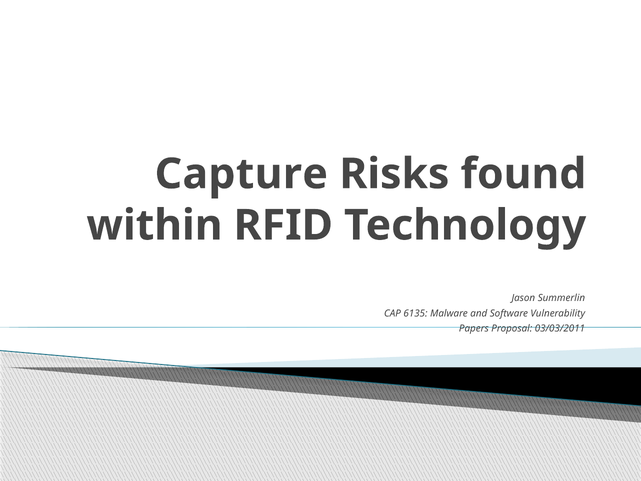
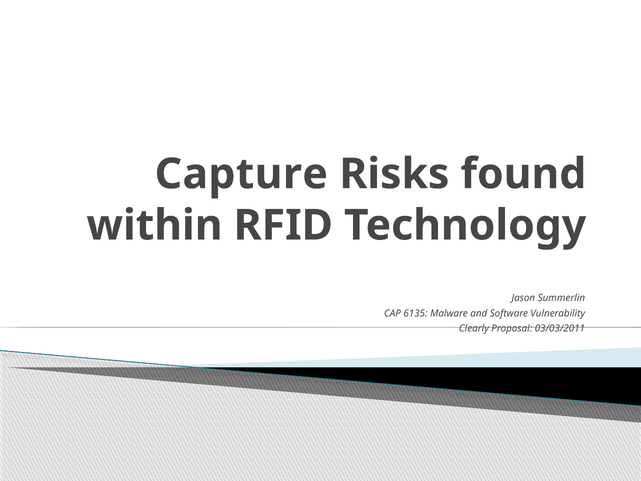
Papers: Papers -> Clearly (474, 328)
